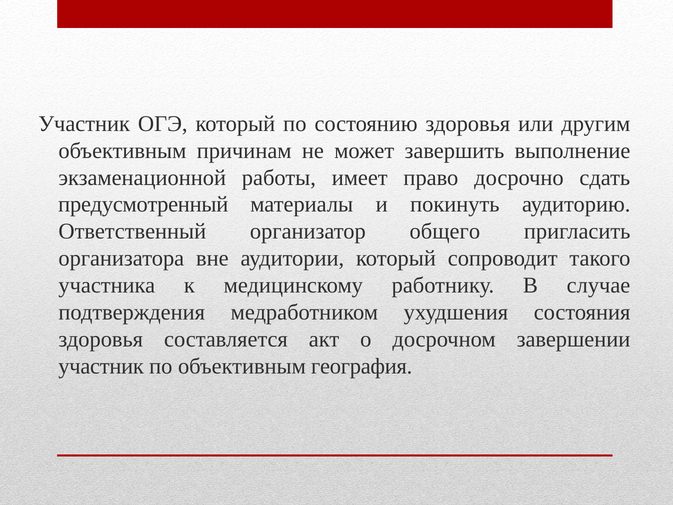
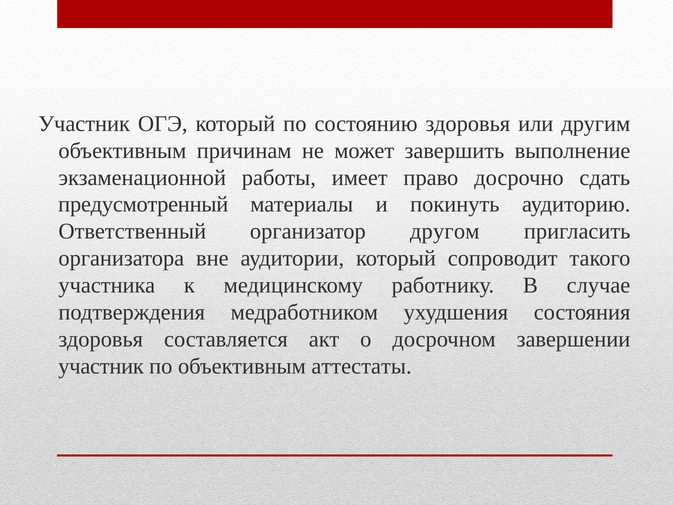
общего: общего -> другом (445, 231)
география: география -> аттестаты (362, 366)
